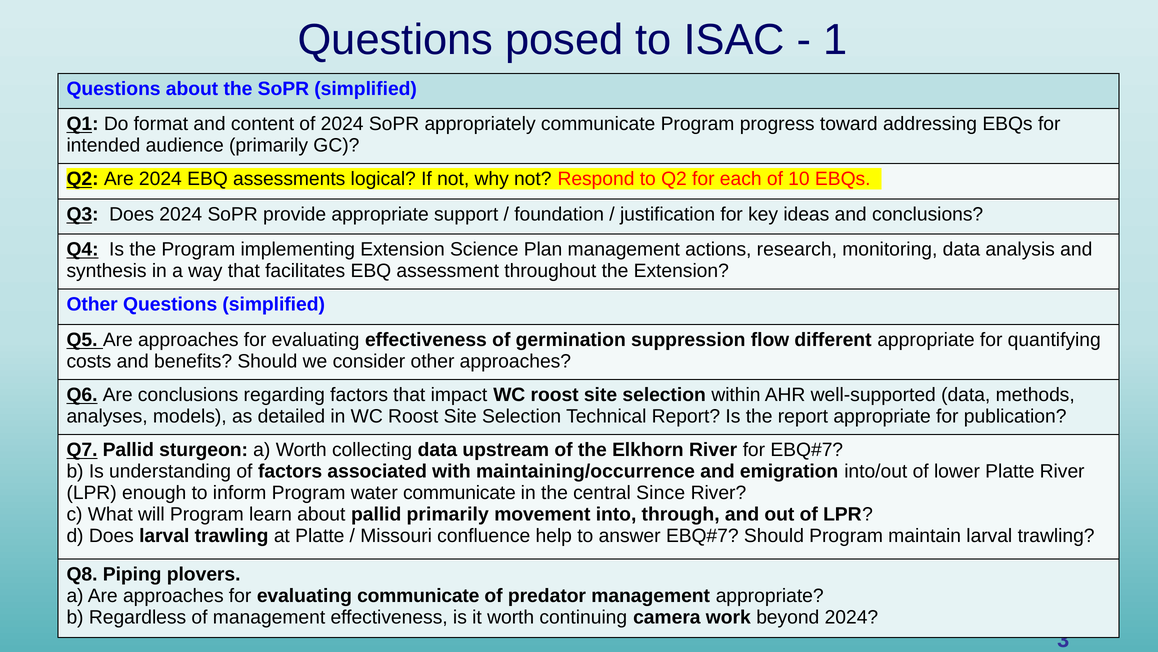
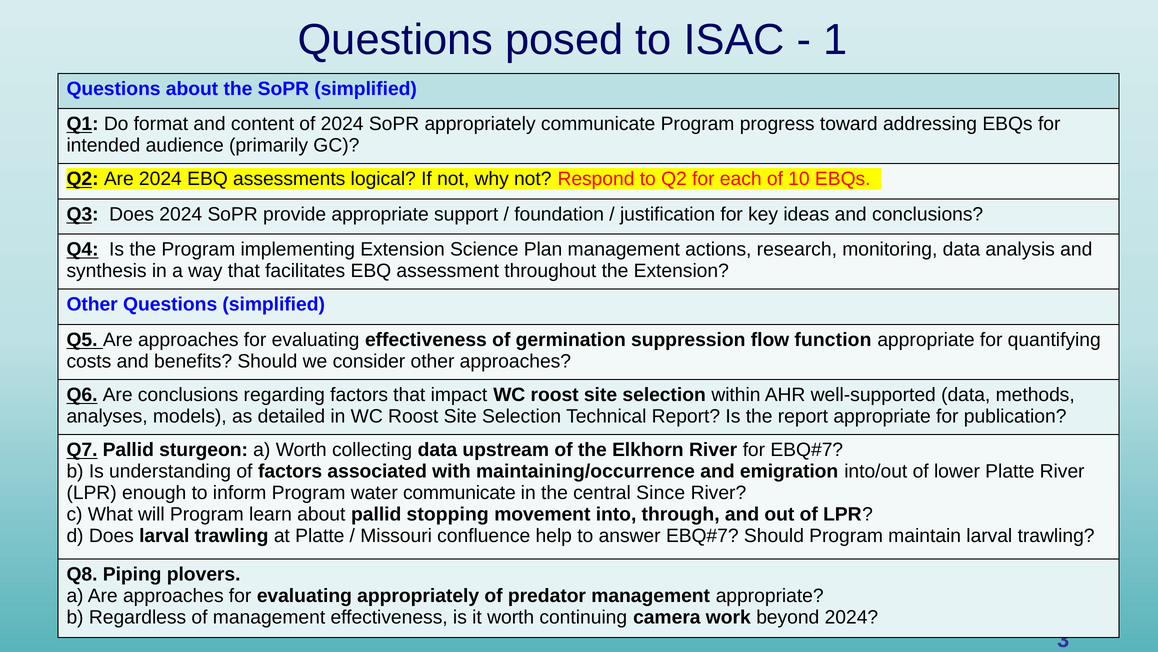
different: different -> function (833, 339)
pallid primarily: primarily -> stopping (448, 514)
evaluating communicate: communicate -> appropriately (418, 595)
